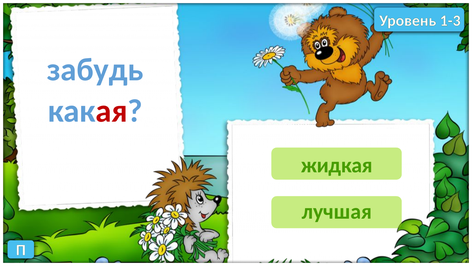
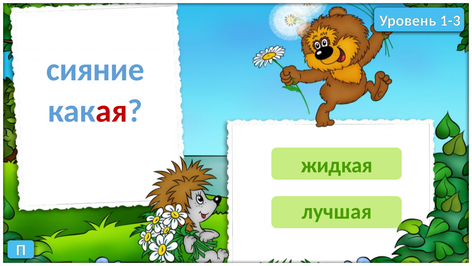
забудь: забудь -> сияние (95, 70)
